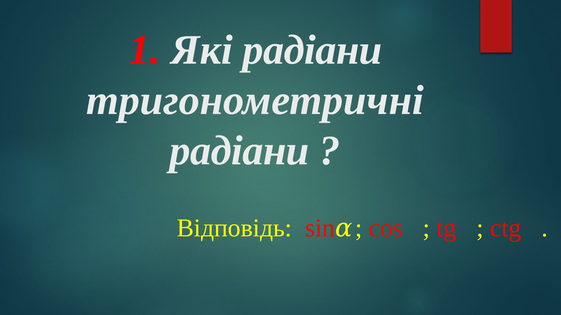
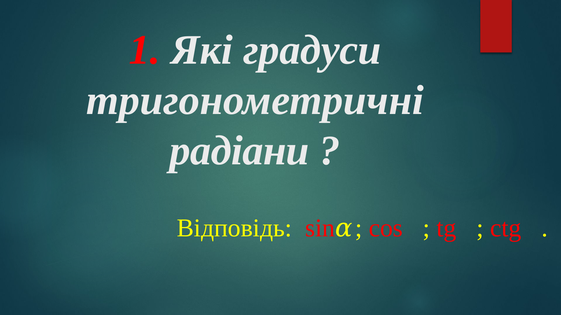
Які радіани: радіани -> градуси (312, 50)
